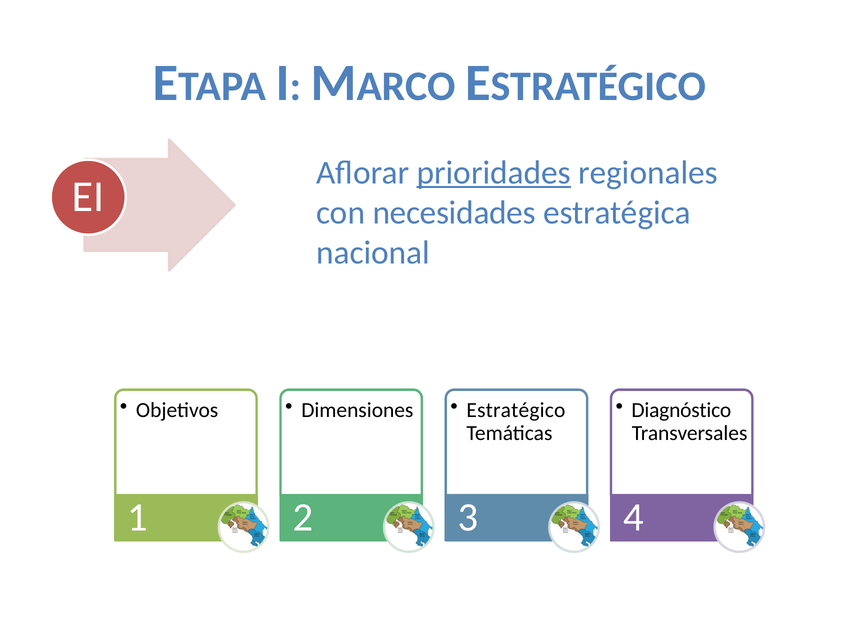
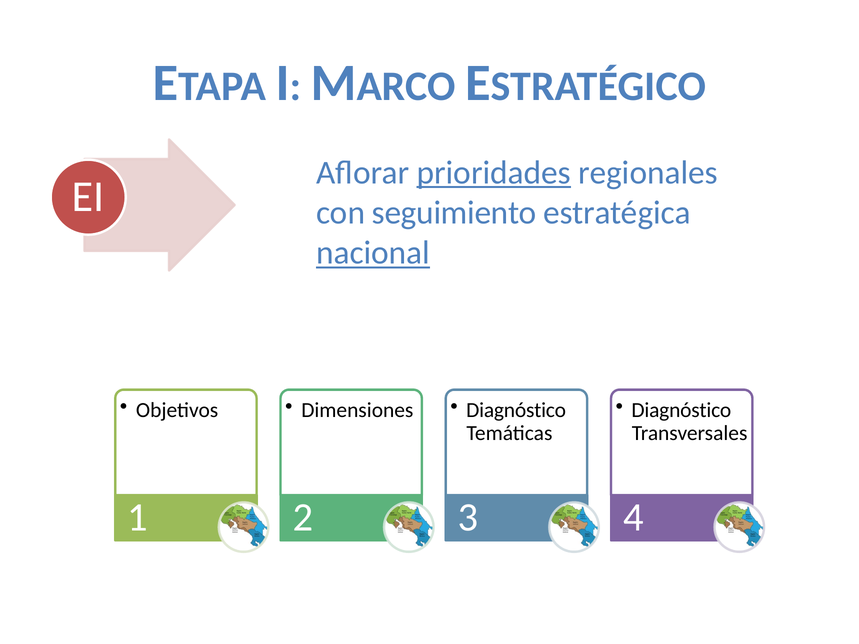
necesidades: necesidades -> seguimiento (454, 213)
nacional underline: none -> present (373, 253)
Estratégico: Estratégico -> Diagnóstico (516, 410)
